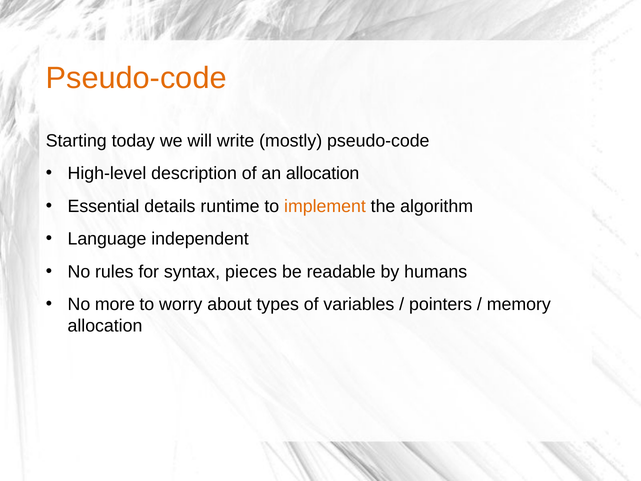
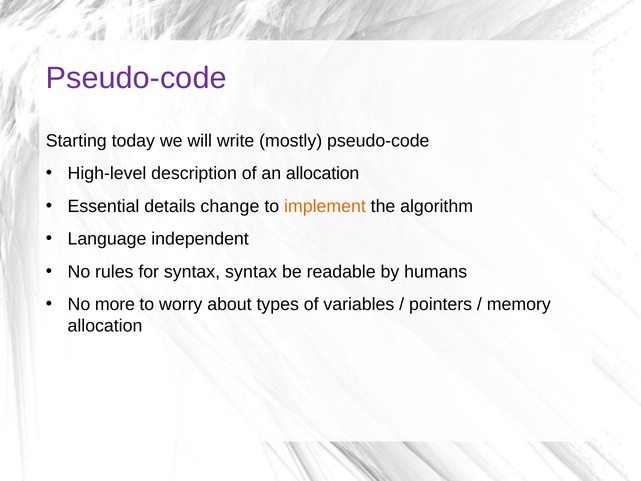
Pseudo-code colour: orange -> purple (136, 78)
runtime: runtime -> change (230, 206)
syntax pieces: pieces -> syntax (251, 272)
